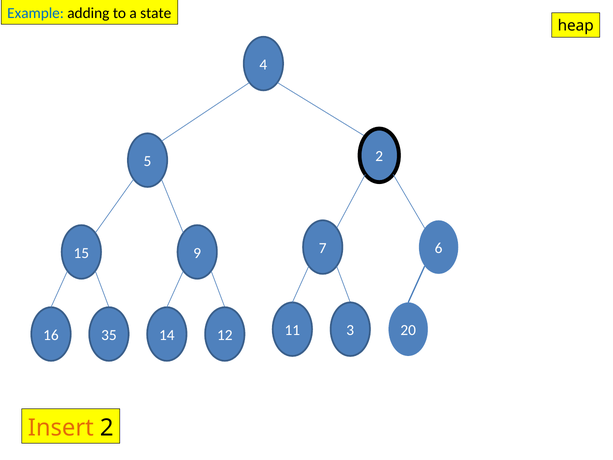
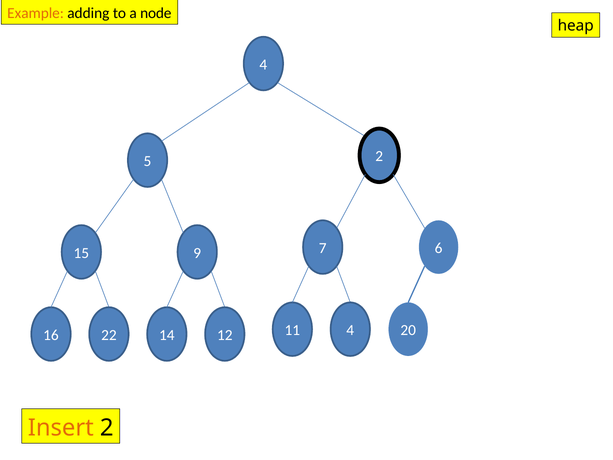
Example colour: blue -> orange (36, 13)
state: state -> node (156, 13)
11 3: 3 -> 4 (350, 330)
35: 35 -> 22 (109, 335)
